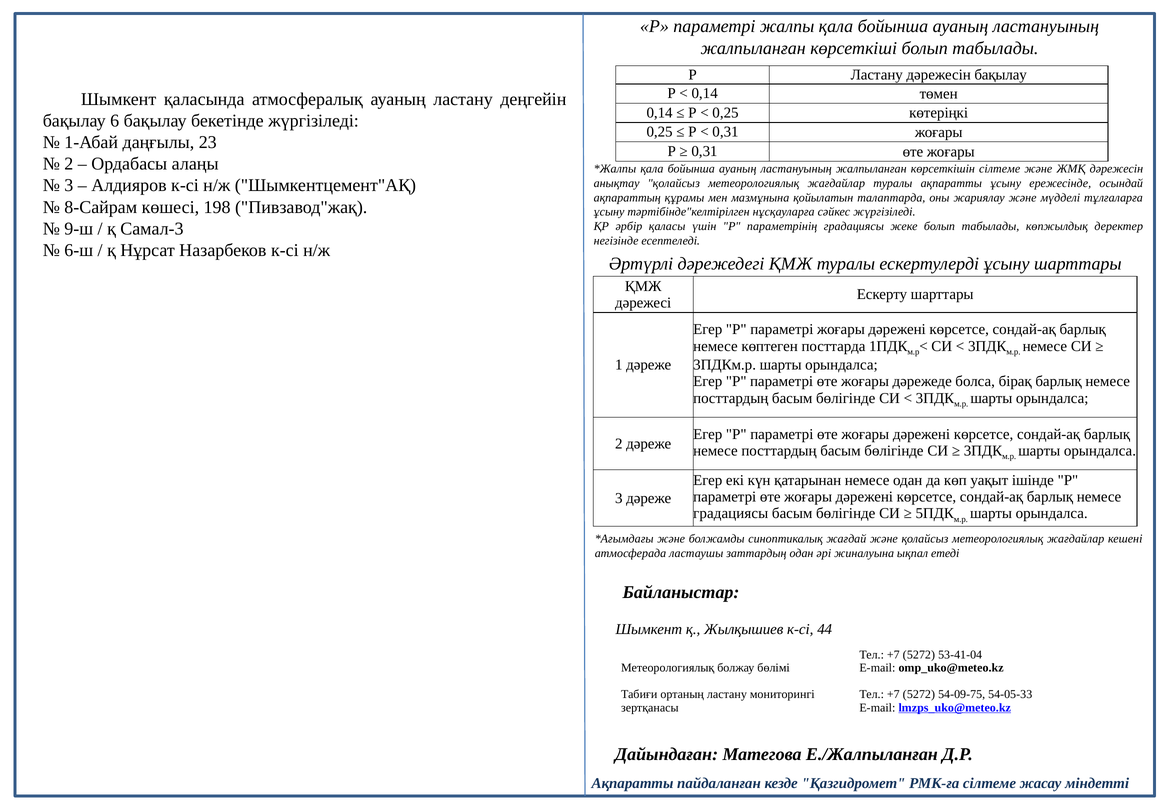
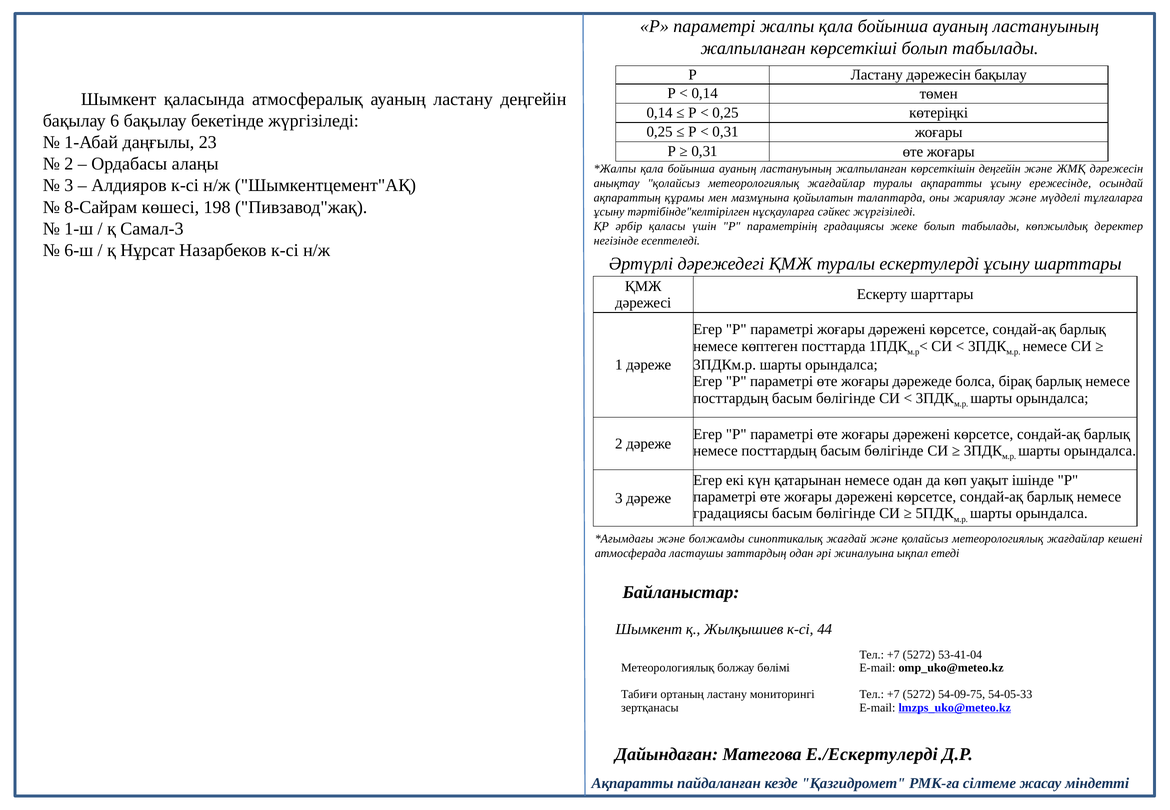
көрсеткішін сілтеме: сілтеме -> деңгейін (1000, 169)
9-ш: 9-ш -> 1-ш (79, 229)
Е./Жалпыланған: Е./Жалпыланған -> Е./Ескертулерді (872, 754)
